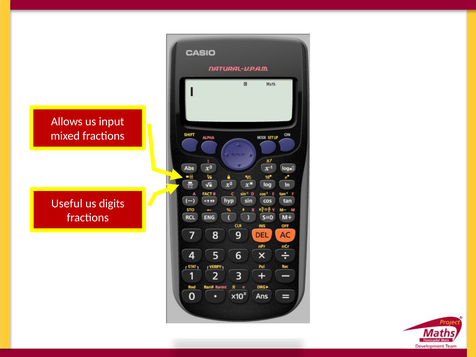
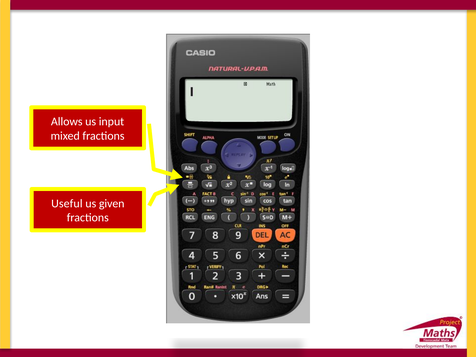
digits: digits -> given (112, 203)
